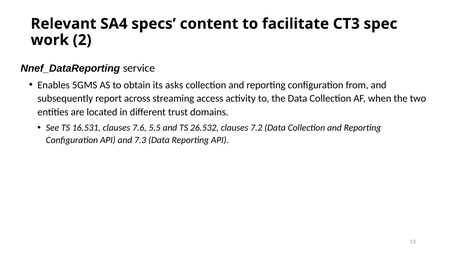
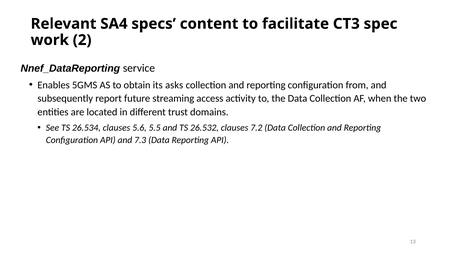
across: across -> future (137, 99)
16.531: 16.531 -> 26.534 (86, 128)
7.6: 7.6 -> 5.6 (139, 128)
